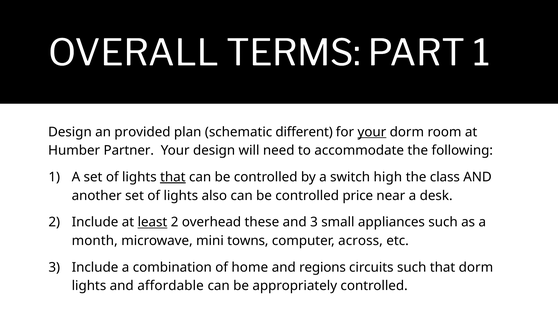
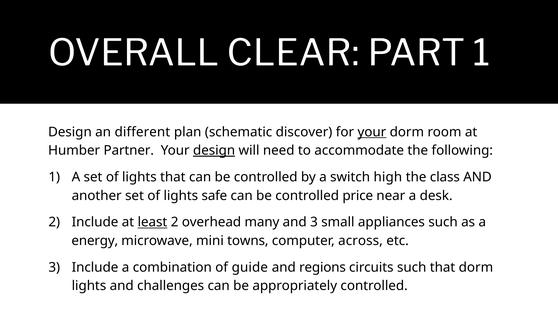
TERMS: TERMS -> CLEAR (293, 53)
provided: provided -> different (142, 132)
different: different -> discover (304, 132)
design underline: none -> present (214, 150)
that underline: present -> none (173, 177)
also: also -> safe (214, 196)
these: these -> many (262, 222)
month: month -> energy (95, 241)
home: home -> guide (250, 267)
affordable: affordable -> challenges (171, 286)
